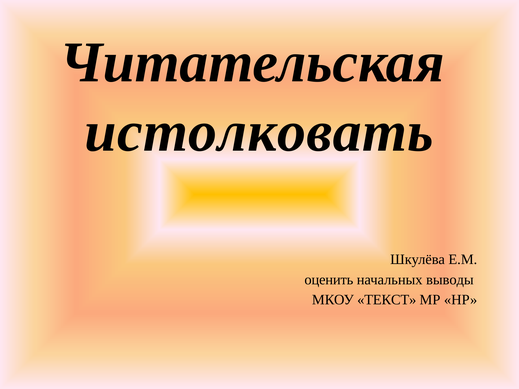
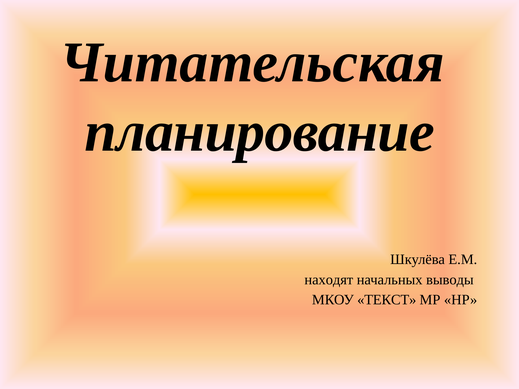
истолковать: истолковать -> планирование (260, 132)
оценить: оценить -> находят (329, 280)
